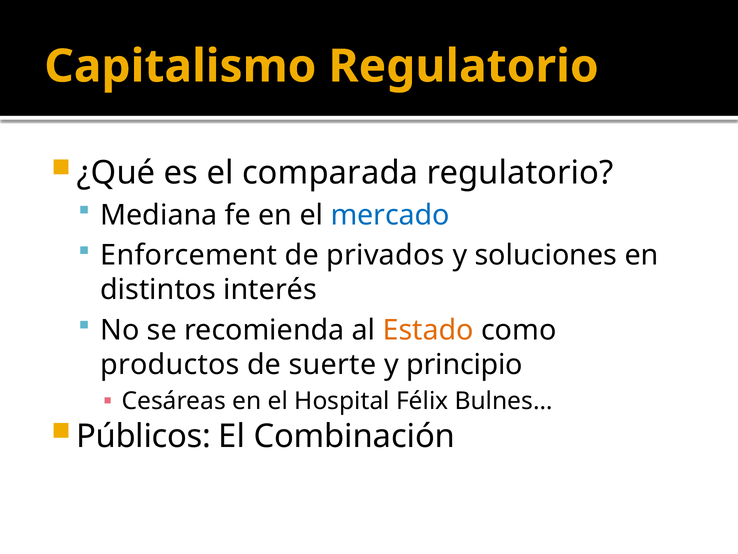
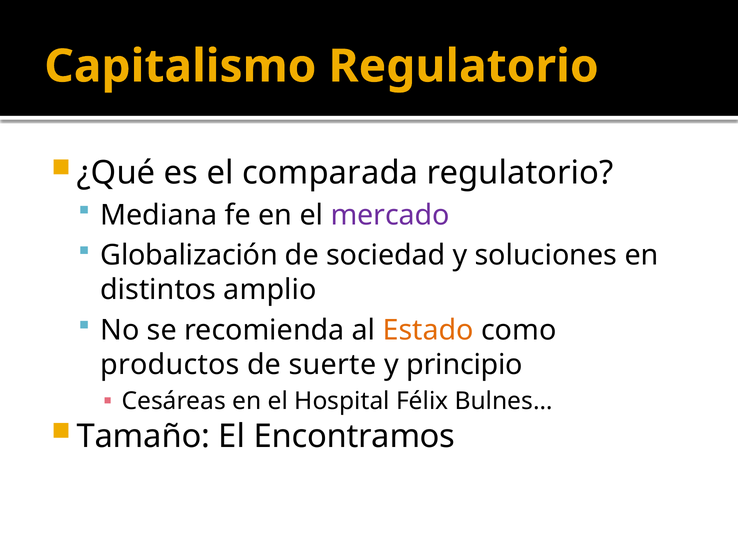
mercado colour: blue -> purple (390, 215)
Enforcement: Enforcement -> Globalización (189, 255)
privados: privados -> sociedad (386, 255)
interés: interés -> amplio (270, 290)
Públicos: Públicos -> Tamaño (143, 436)
Combinación: Combinación -> Encontramos (354, 436)
